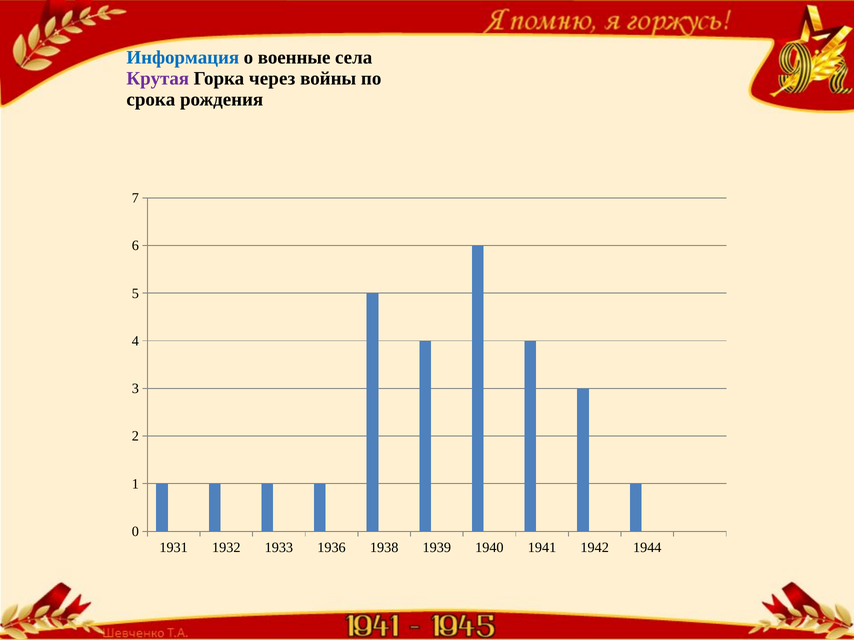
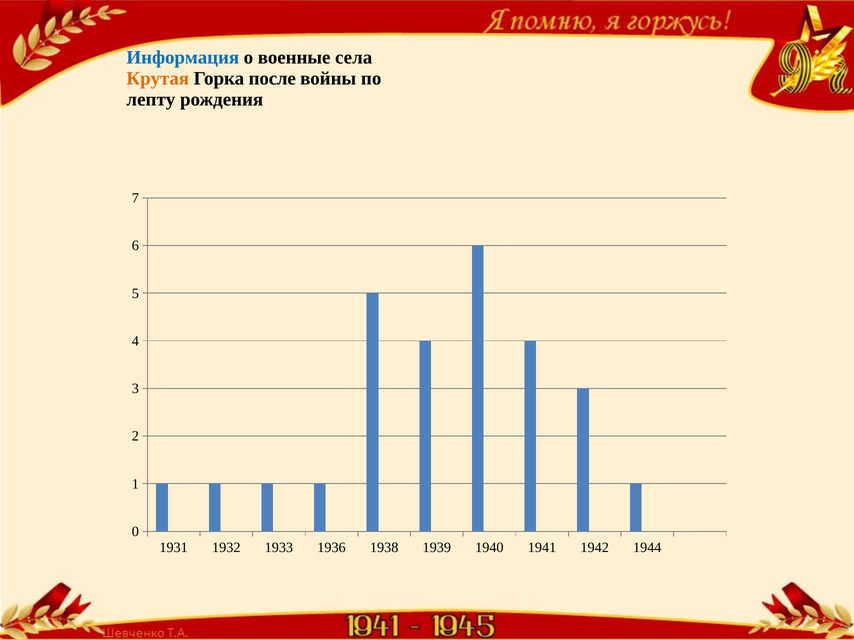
Крутая colour: purple -> orange (158, 78)
через: через -> после (272, 78)
срока: срока -> лепту (151, 100)
